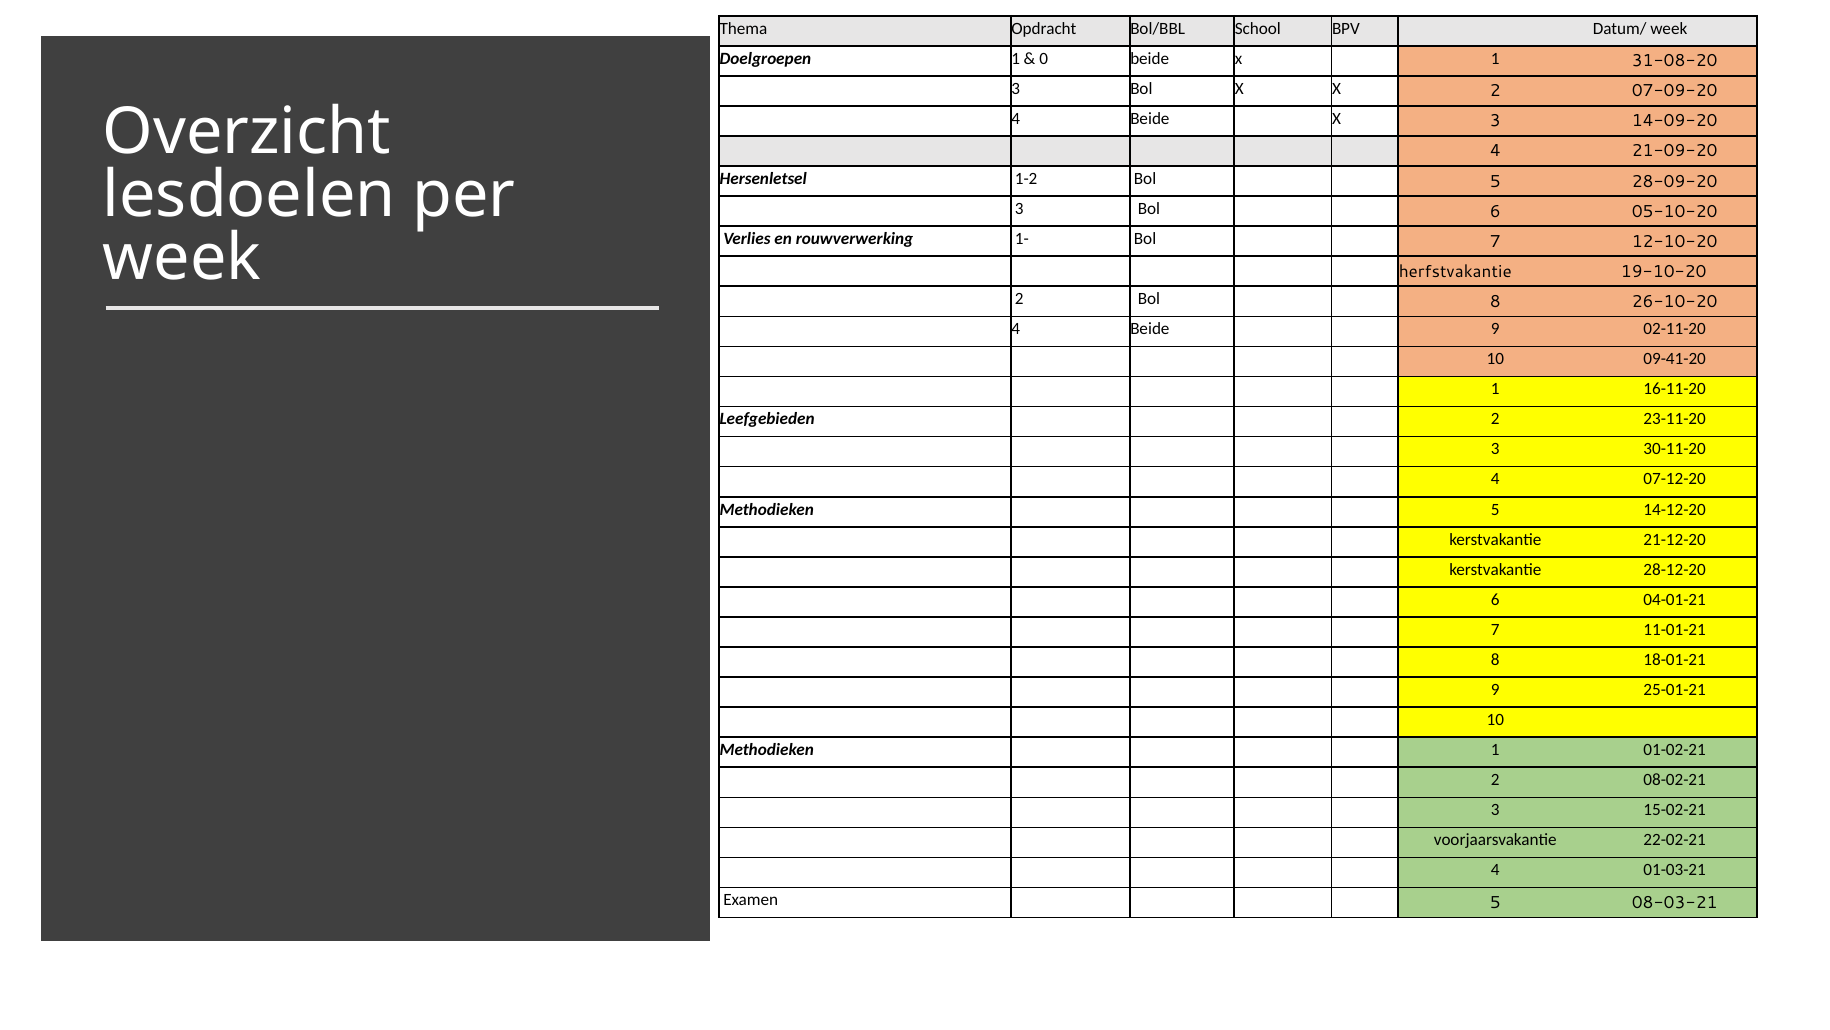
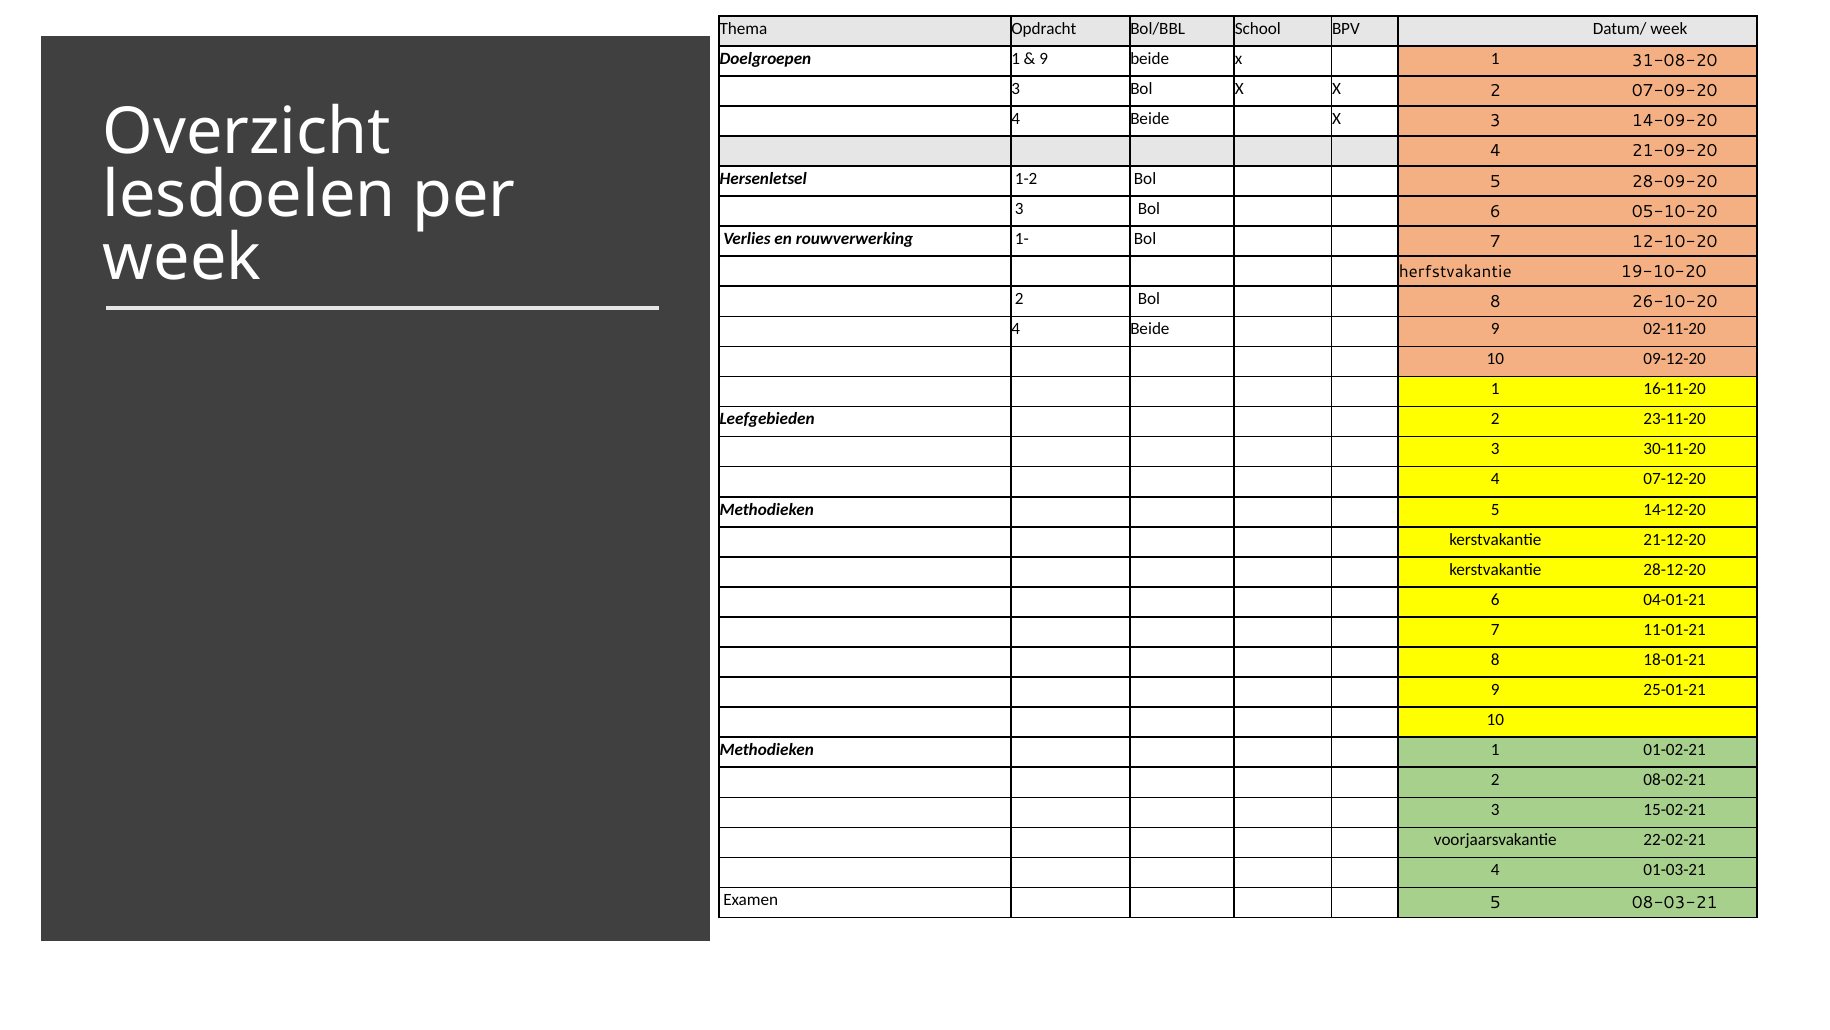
0: 0 -> 9 (1044, 58)
09-41-20: 09-41-20 -> 09-12-20 (1675, 359)
